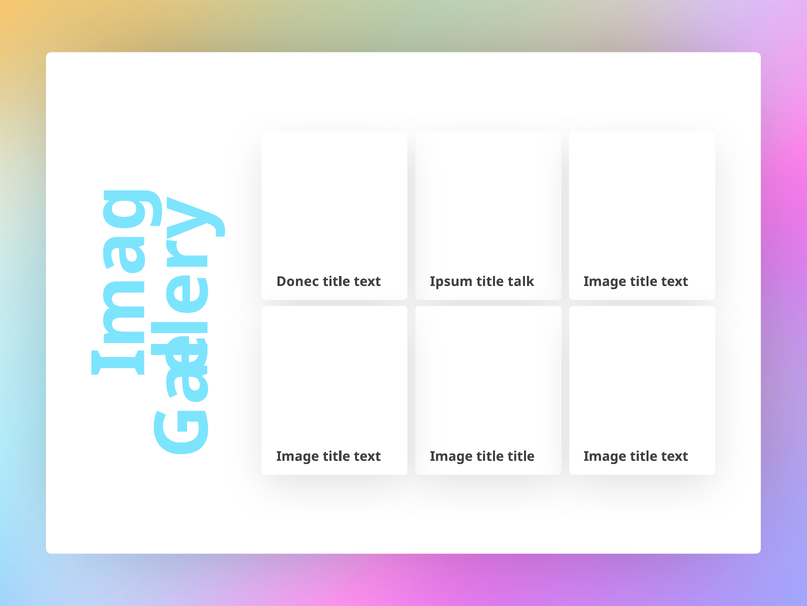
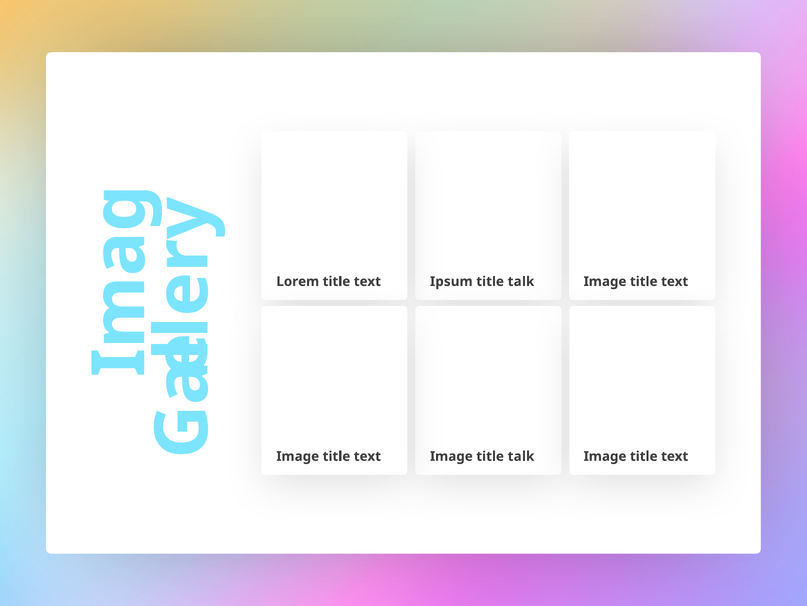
Donec: Donec -> Lorem (298, 281)
Image title title: title -> talk (521, 456)
